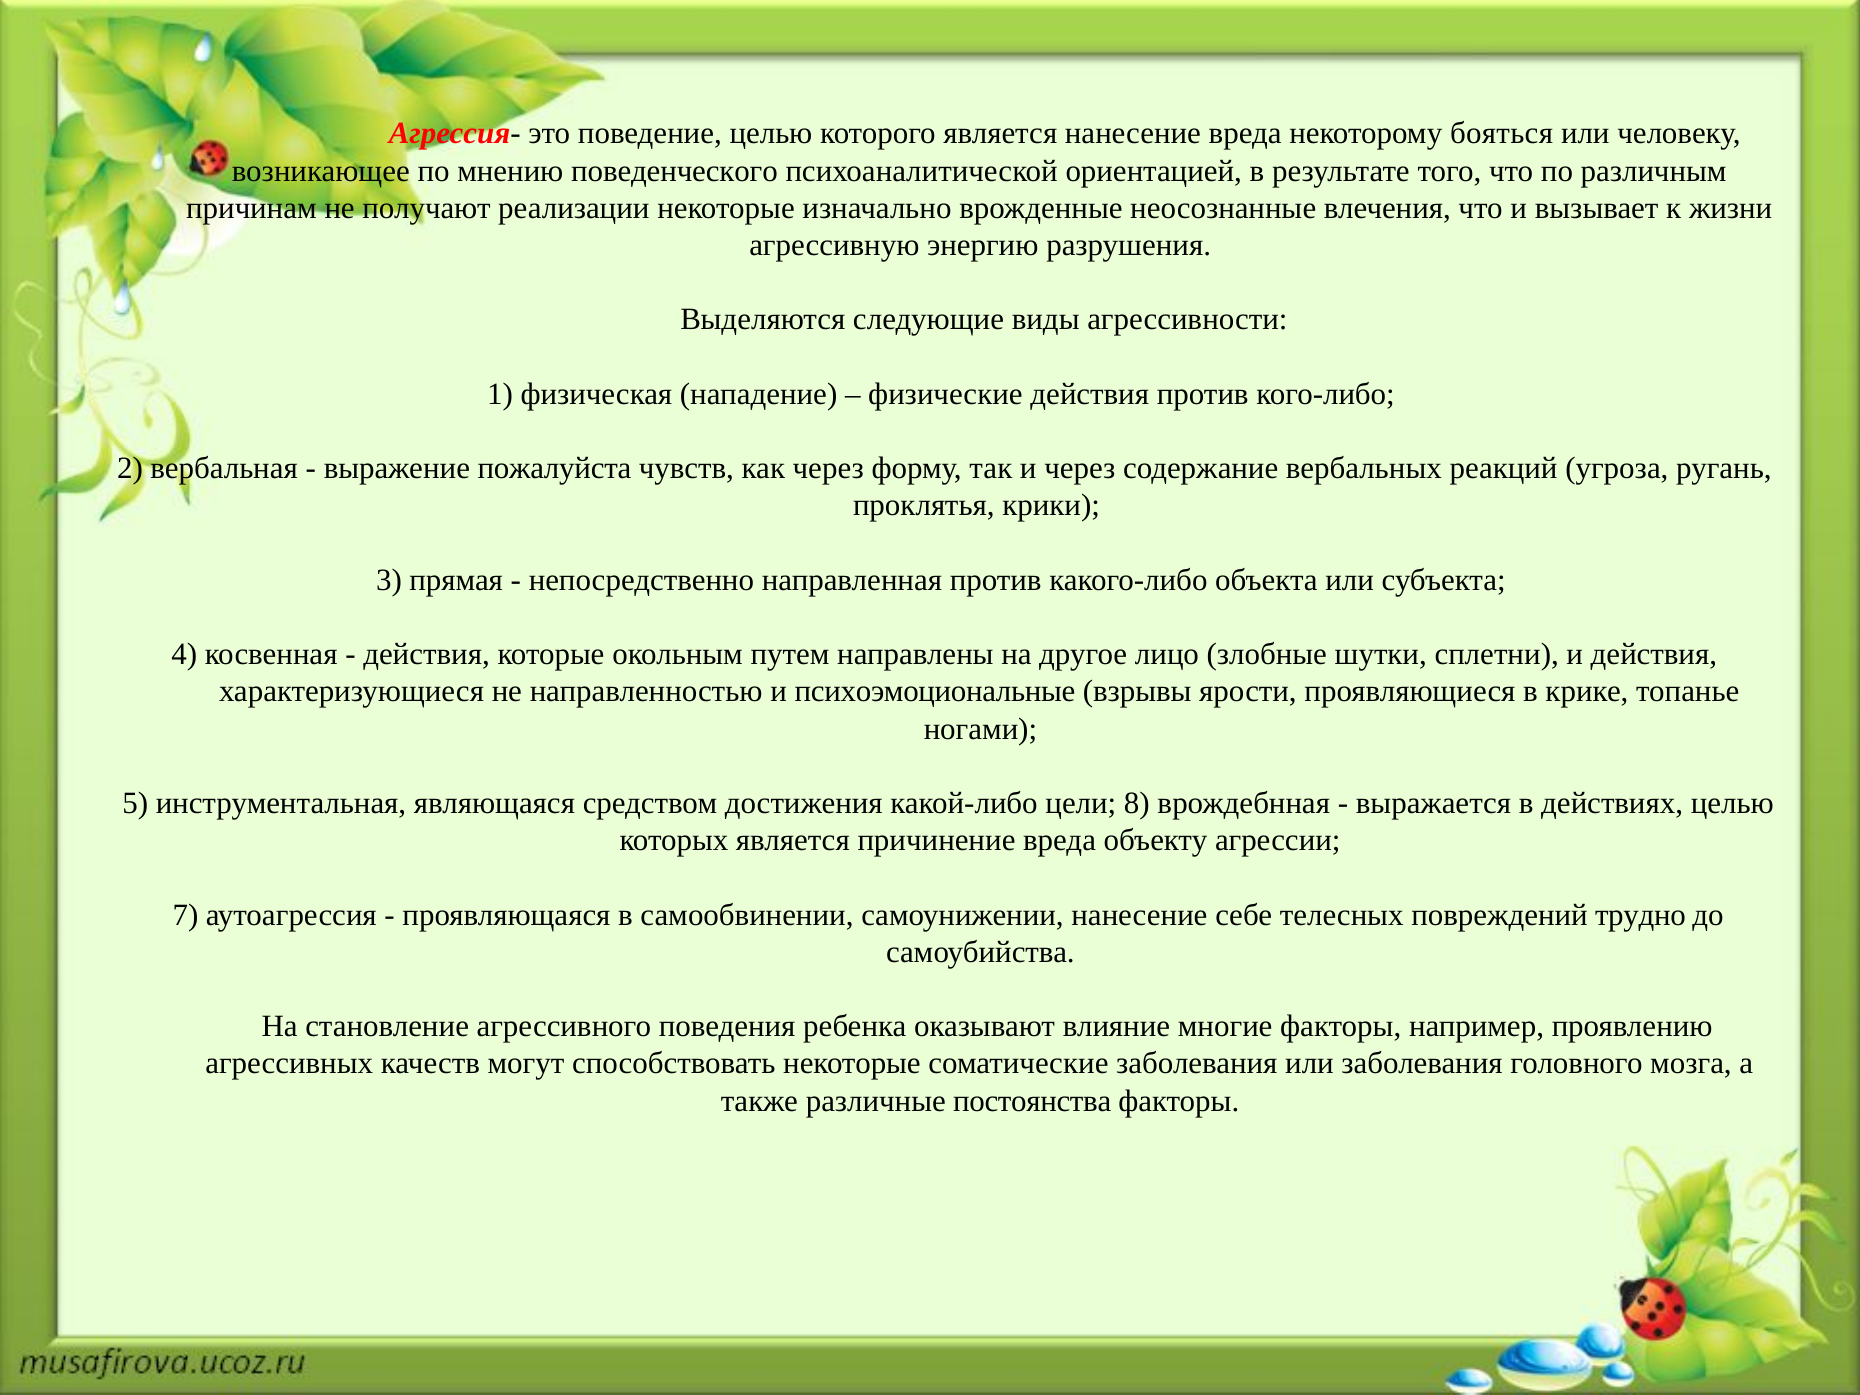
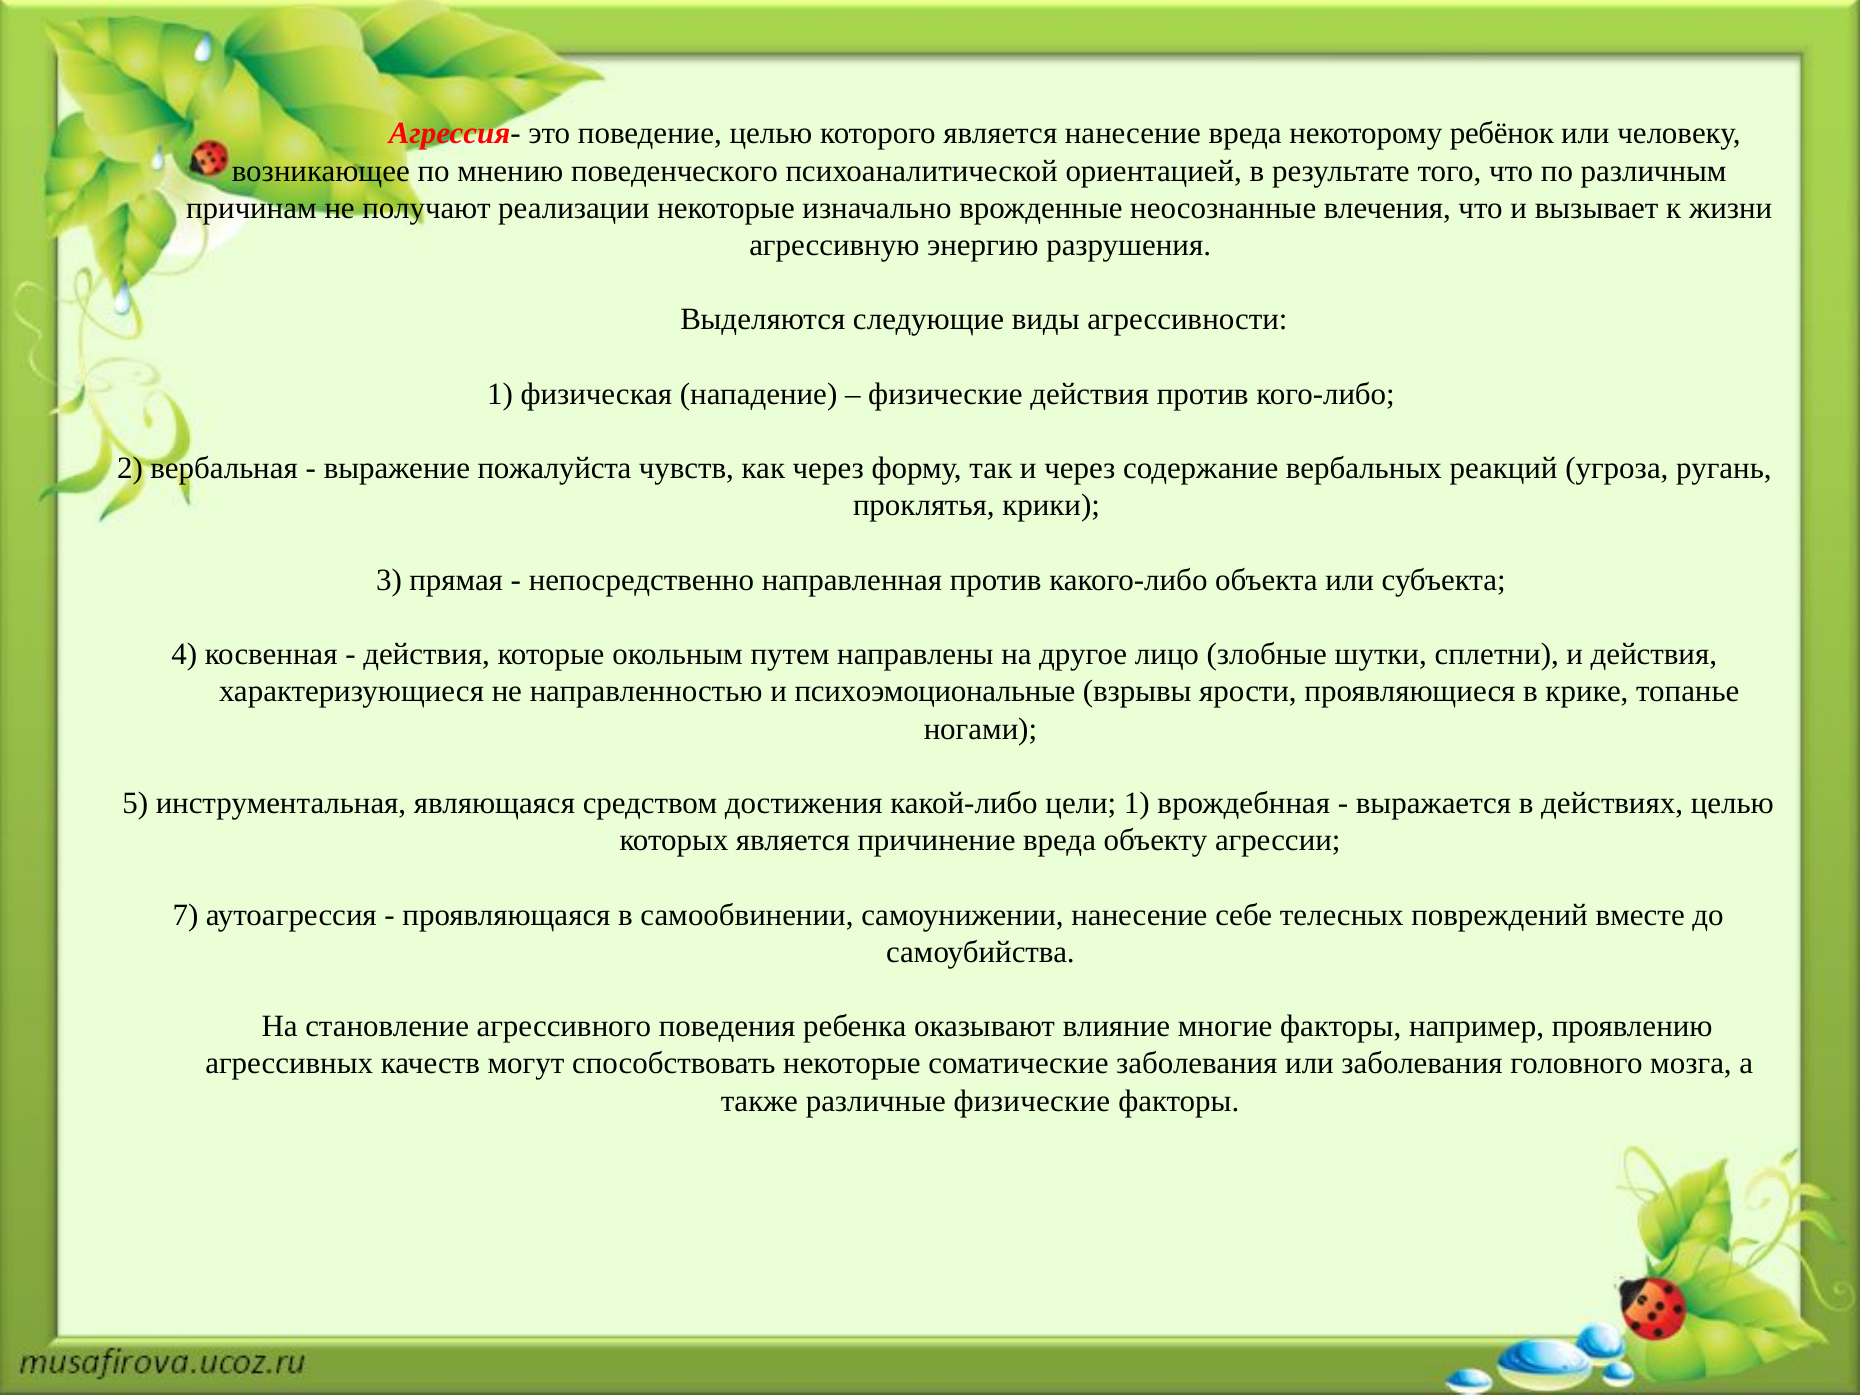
бояться: бояться -> ребёнок (1502, 134)
цели 8: 8 -> 1 (1137, 803)
трудно: трудно -> вместе (1640, 915)
различные постоянства: постоянства -> физические (1032, 1101)
